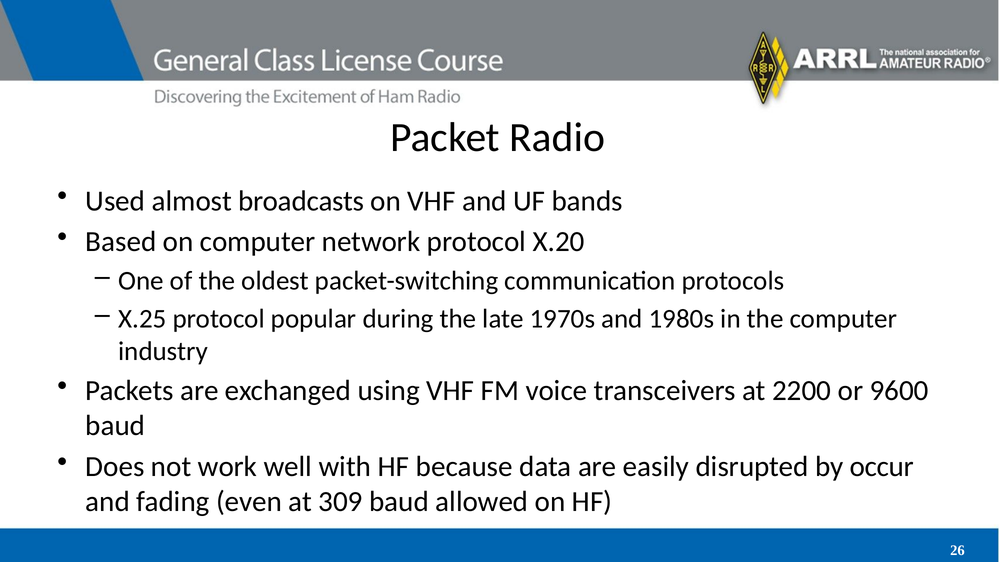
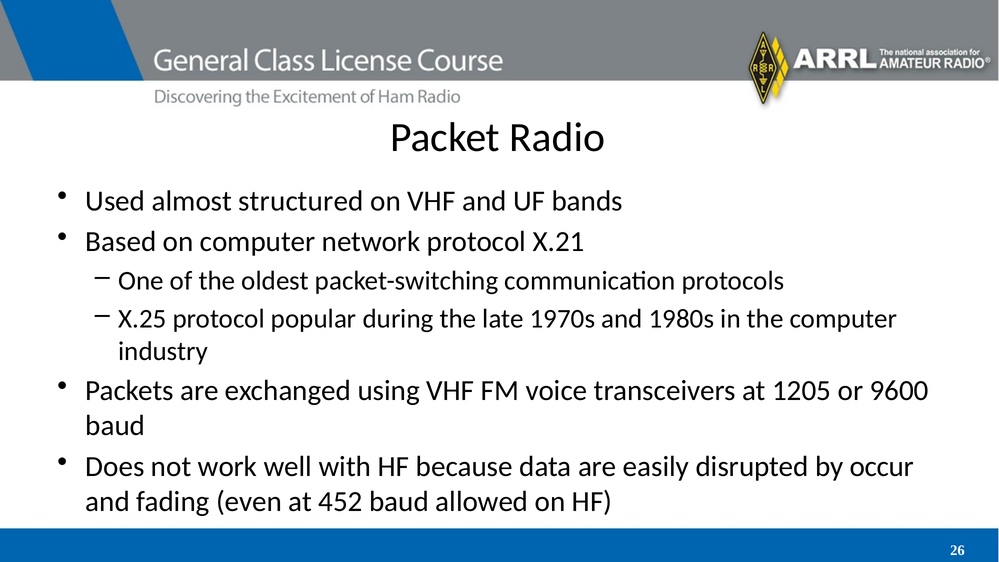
broadcasts: broadcasts -> structured (301, 201)
X.20: X.20 -> X.21 (559, 242)
2200: 2200 -> 1205 (802, 391)
309: 309 -> 452 (340, 502)
